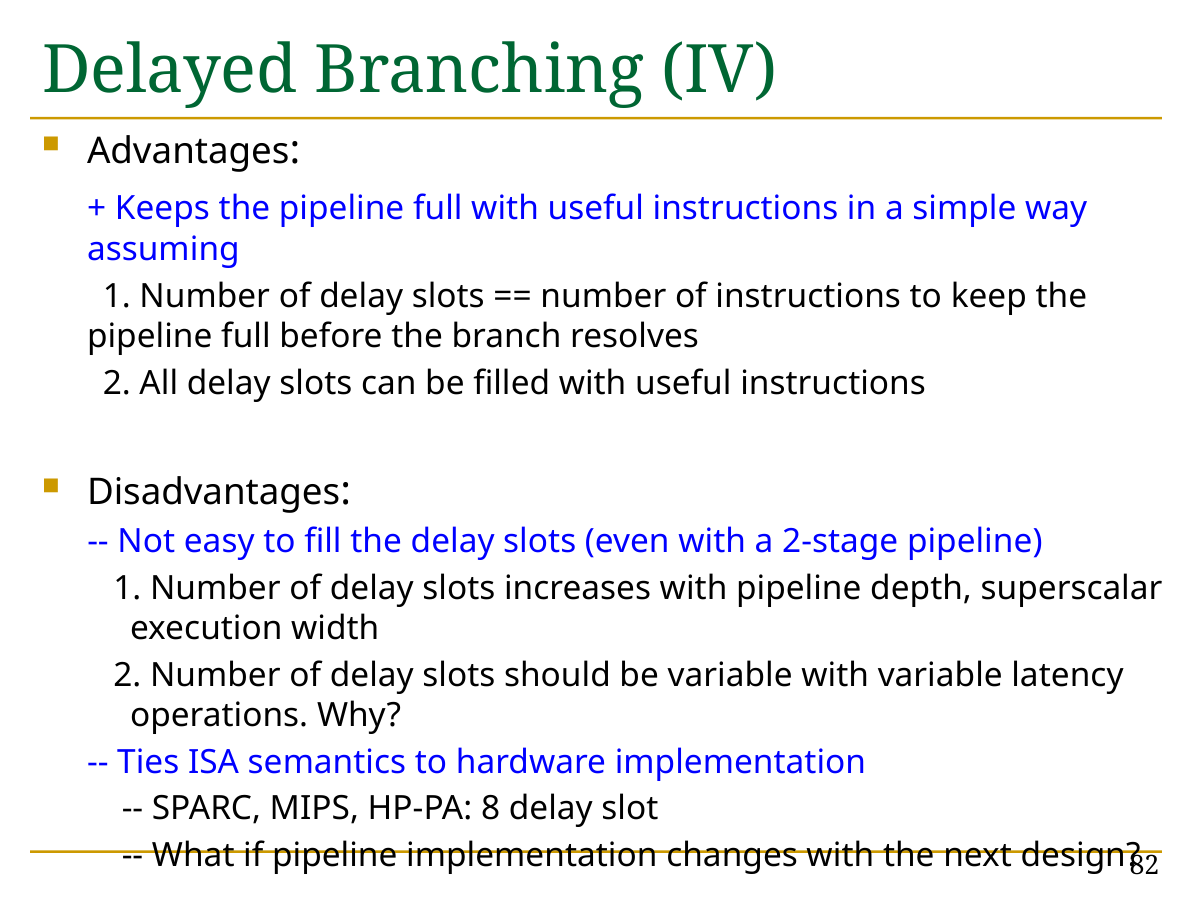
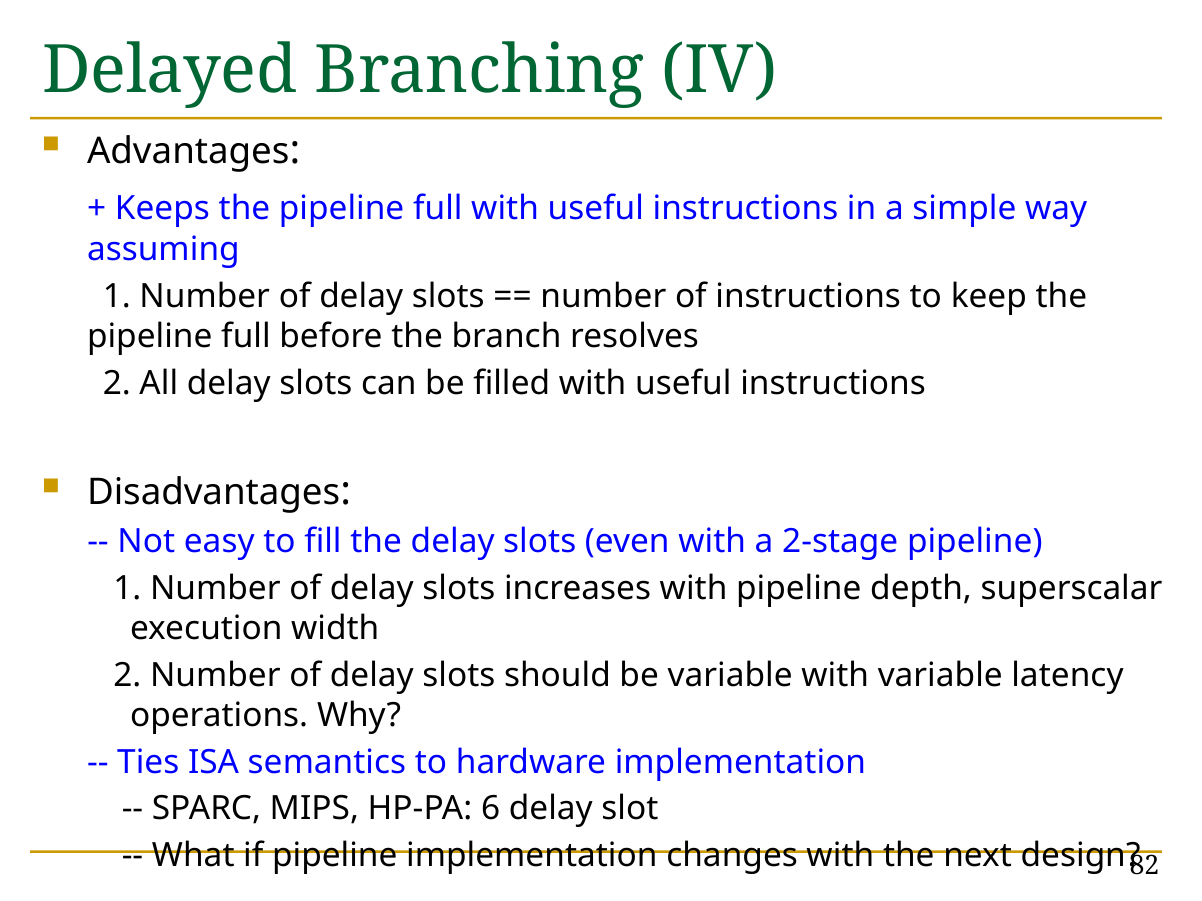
8: 8 -> 6 (491, 809)
